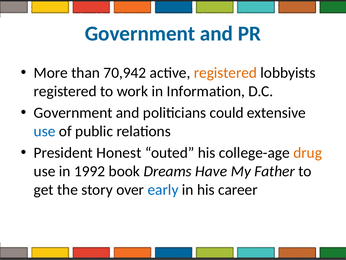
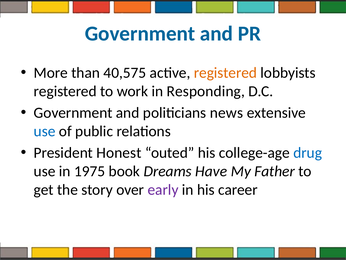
70,942: 70,942 -> 40,575 (125, 73)
Information: Information -> Responding (206, 91)
could: could -> news (227, 113)
drug colour: orange -> blue (308, 153)
1992: 1992 -> 1975 (90, 171)
early colour: blue -> purple (163, 189)
